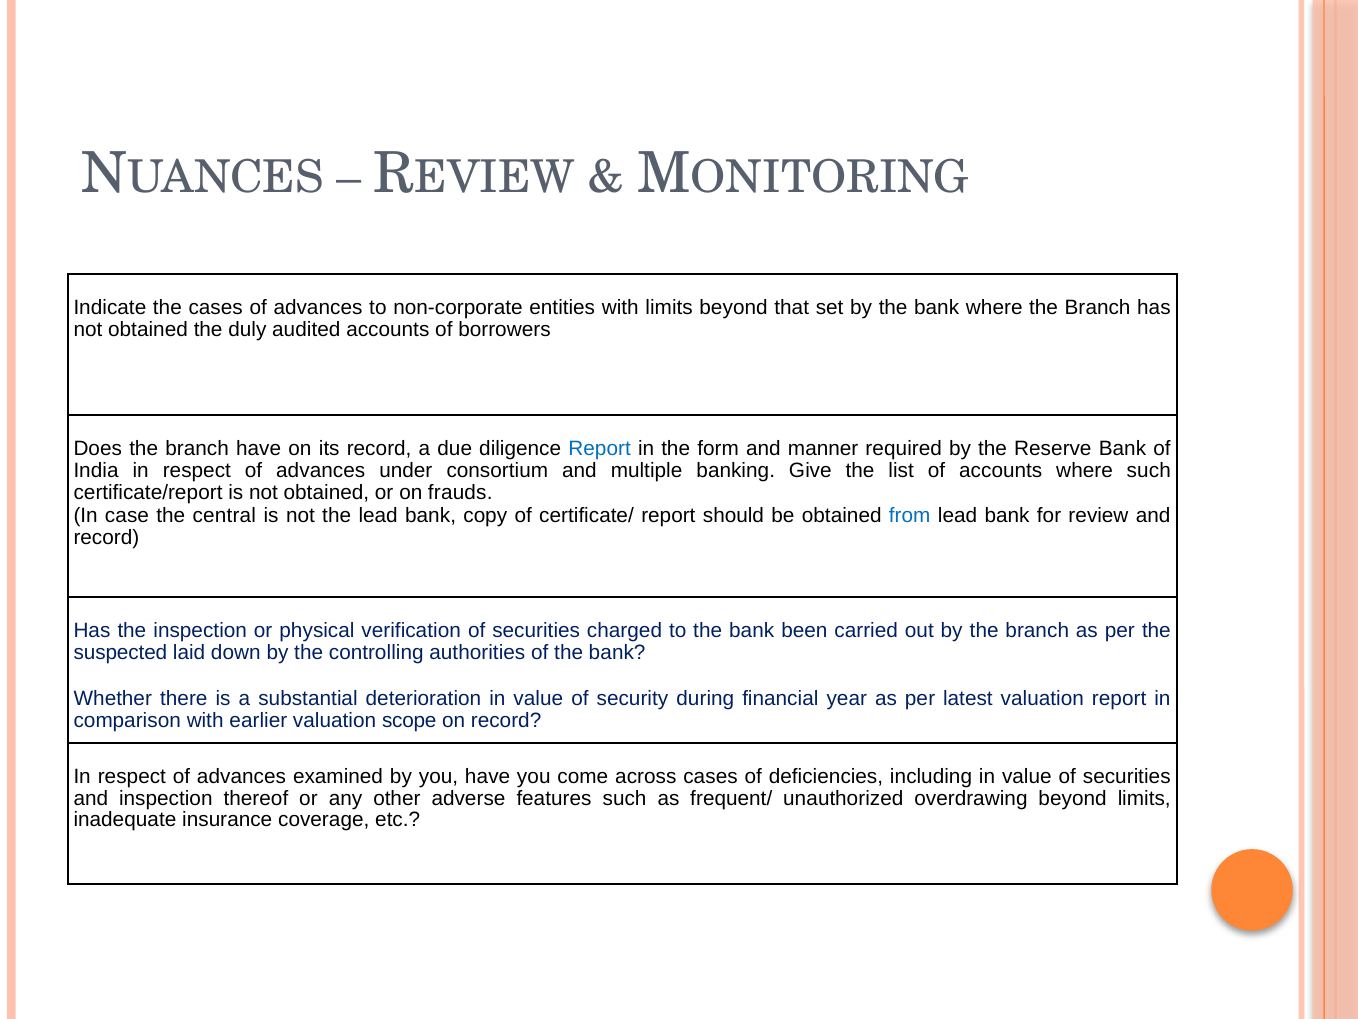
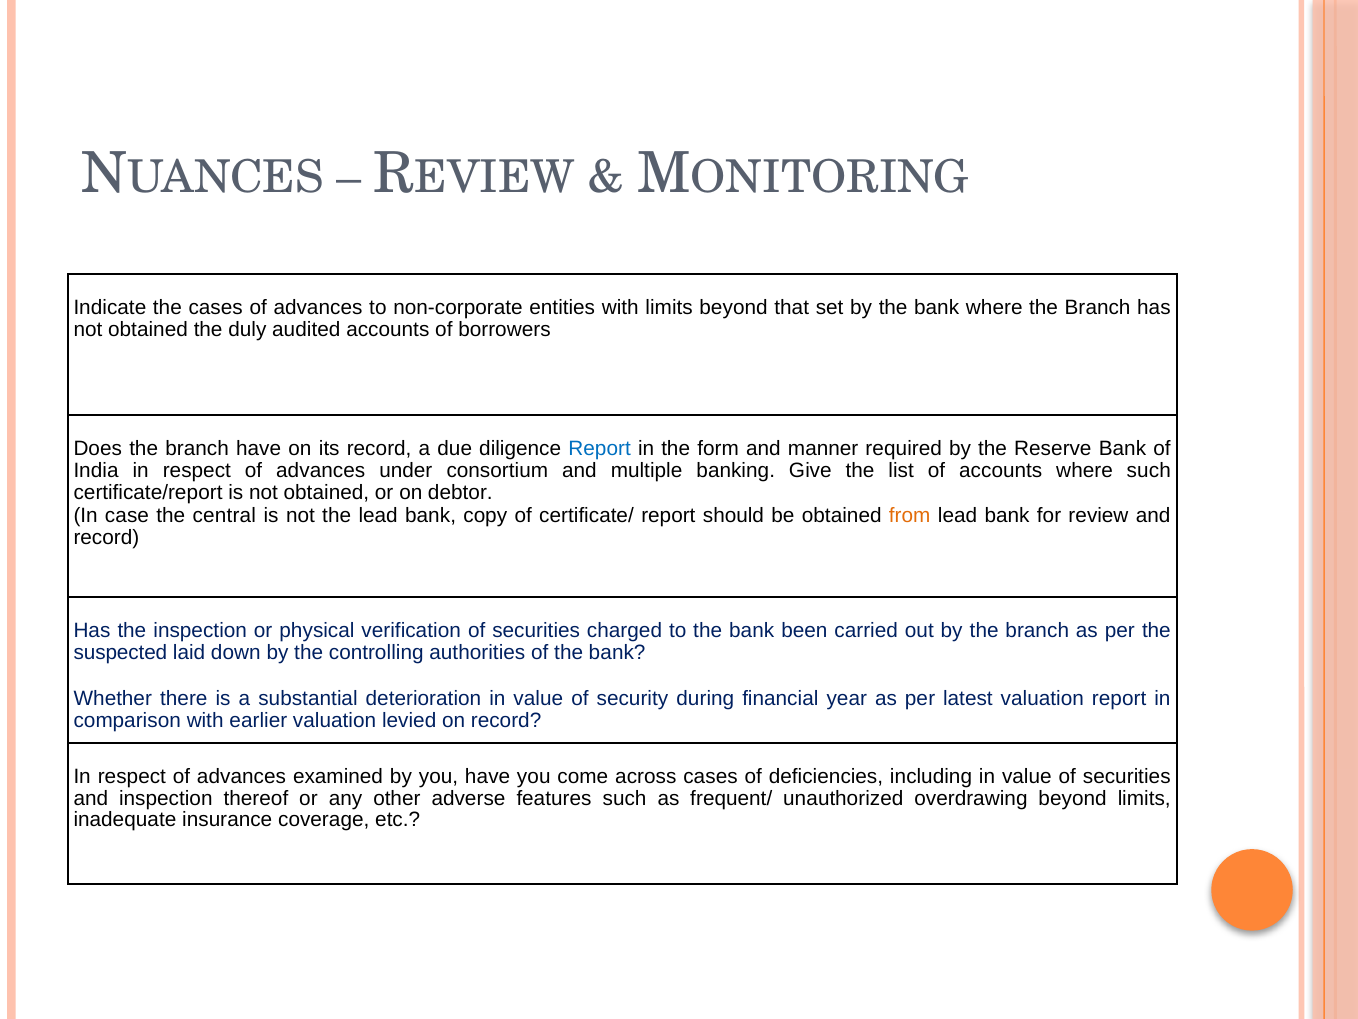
frauds: frauds -> debtor (460, 492)
from colour: blue -> orange (910, 515)
scope: scope -> levied (409, 720)
